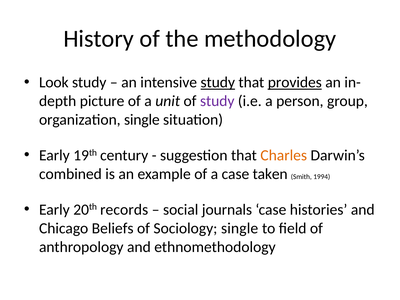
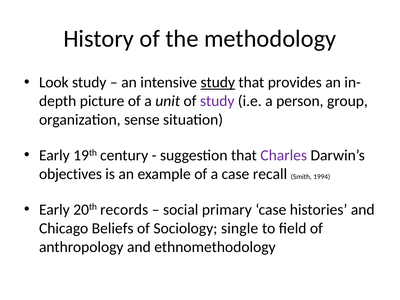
provides underline: present -> none (295, 82)
organization single: single -> sense (142, 120)
Charles colour: orange -> purple (284, 155)
combined: combined -> objectives (70, 174)
taken: taken -> recall (270, 174)
journals: journals -> primary (227, 210)
